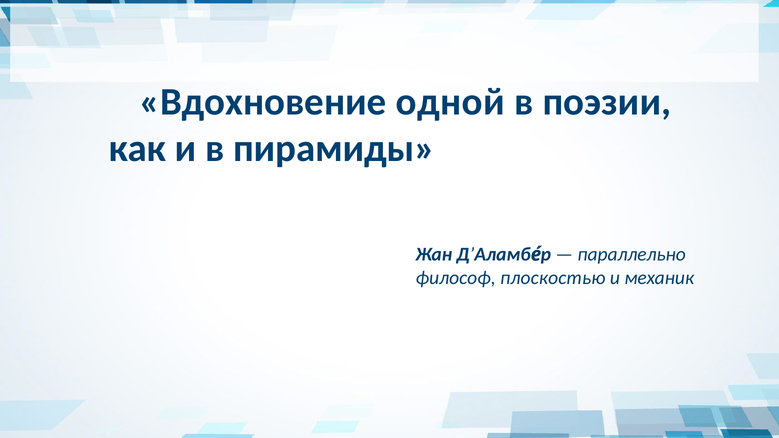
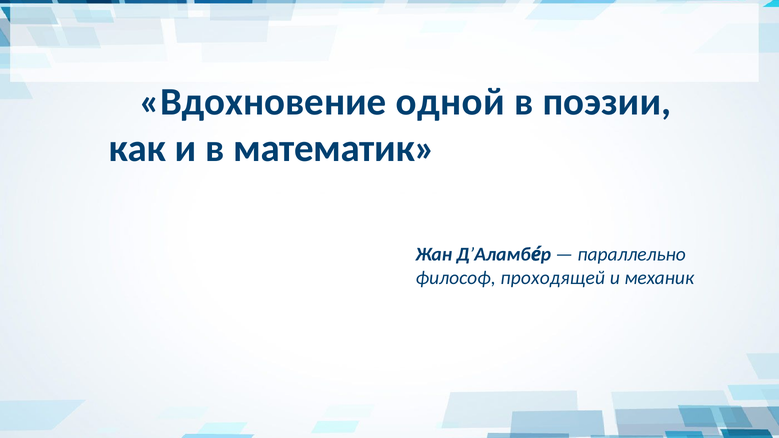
пирамиды: пирамиды -> математик (334, 148)
плоскостью: плоскостью -> проходящей (553, 278)
